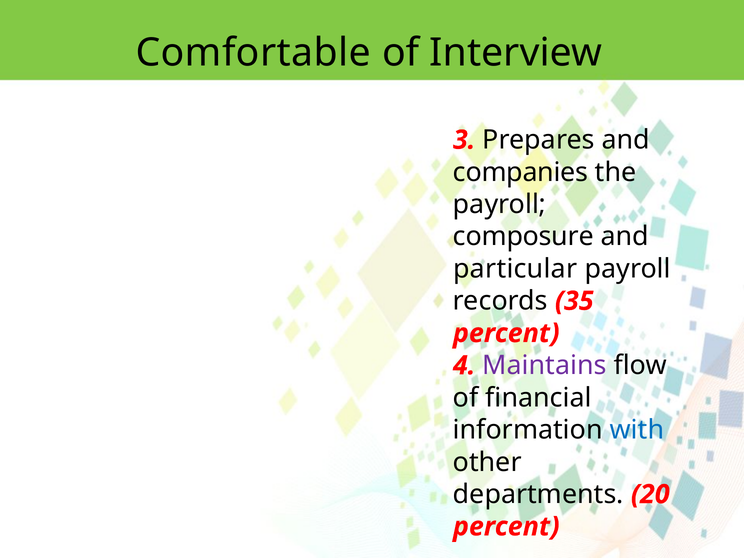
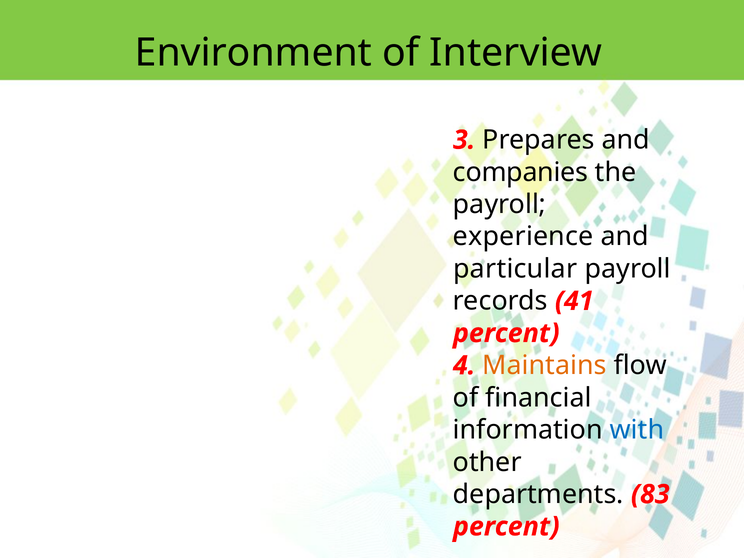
Comfortable: Comfortable -> Environment (253, 53)
composure: composure -> experience (523, 237)
35: 35 -> 41 (574, 301)
Maintains colour: purple -> orange (545, 365)
20: 20 -> 83 (650, 494)
